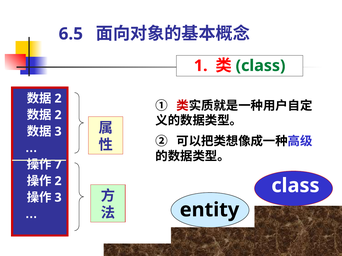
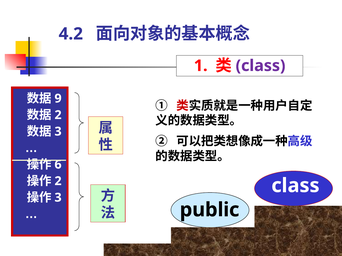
6.5: 6.5 -> 4.2 (71, 34)
class colour: green -> purple (261, 66)
2: 2 -> 9 (58, 99)
7: 7 -> 6 (58, 165)
entity: entity -> public (210, 210)
